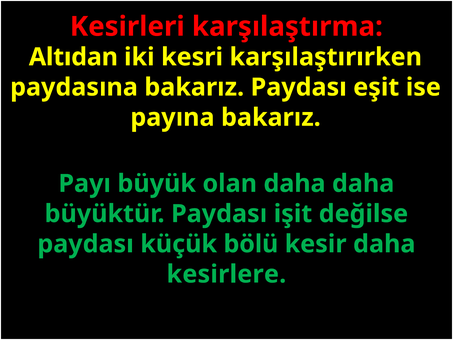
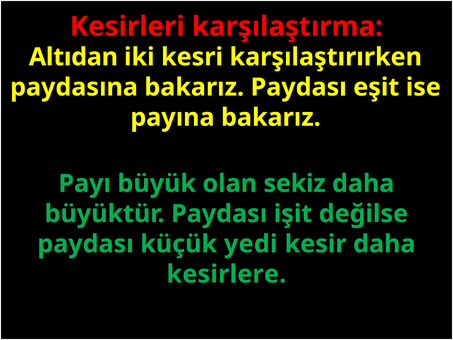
olan daha: daha -> sekiz (295, 183)
bölü: bölü -> yedi (251, 244)
